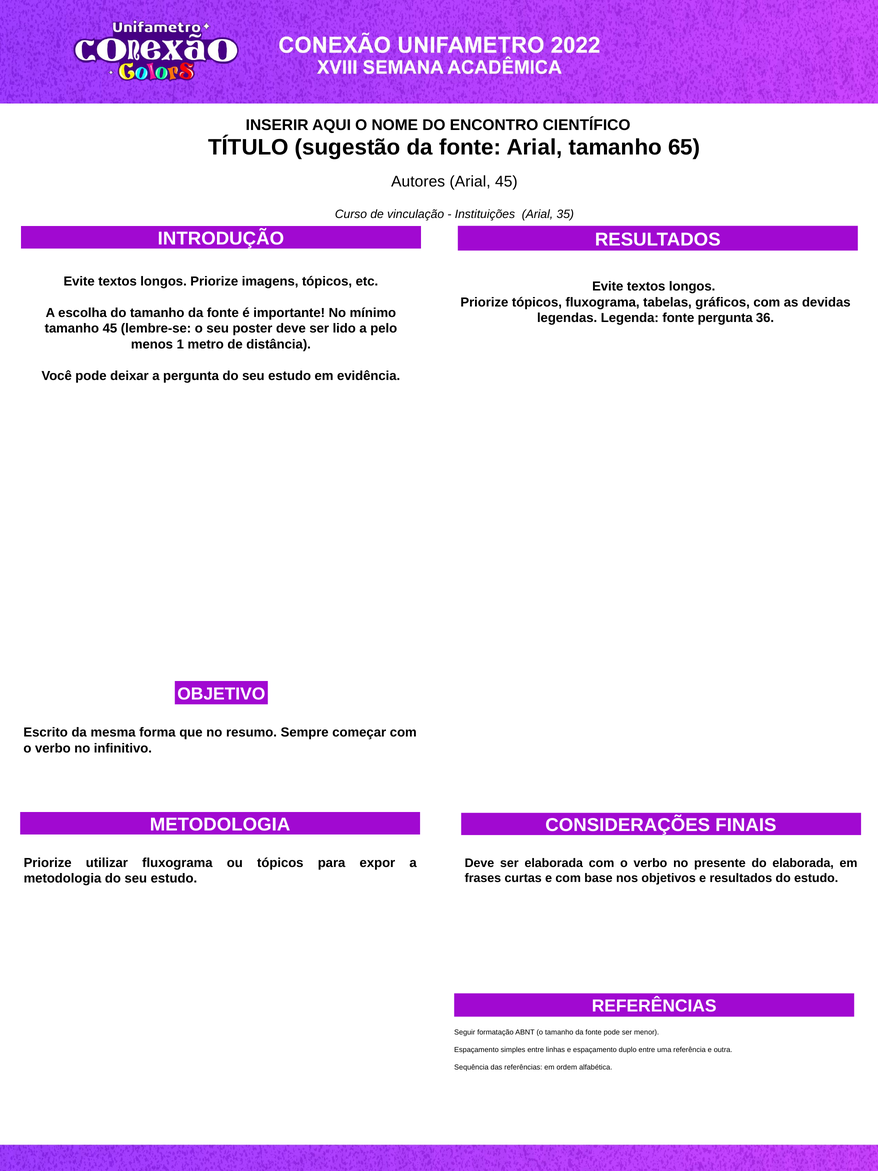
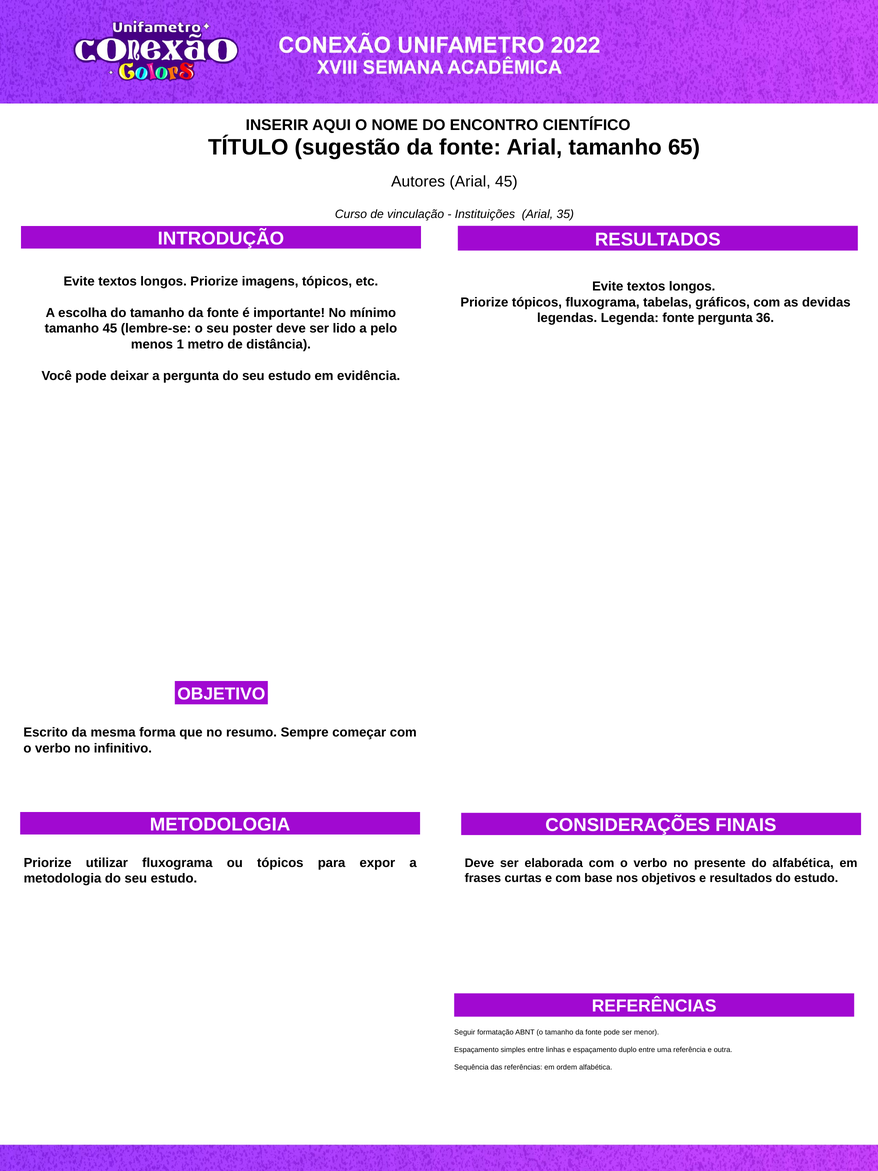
do elaborada: elaborada -> alfabética (803, 863)
